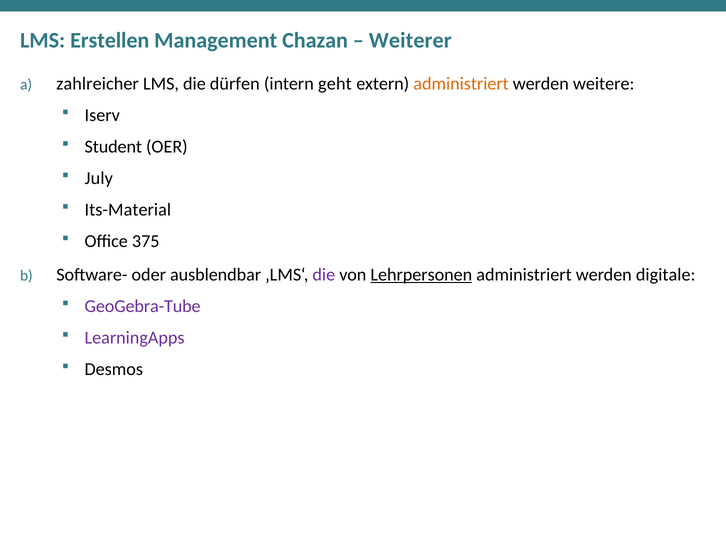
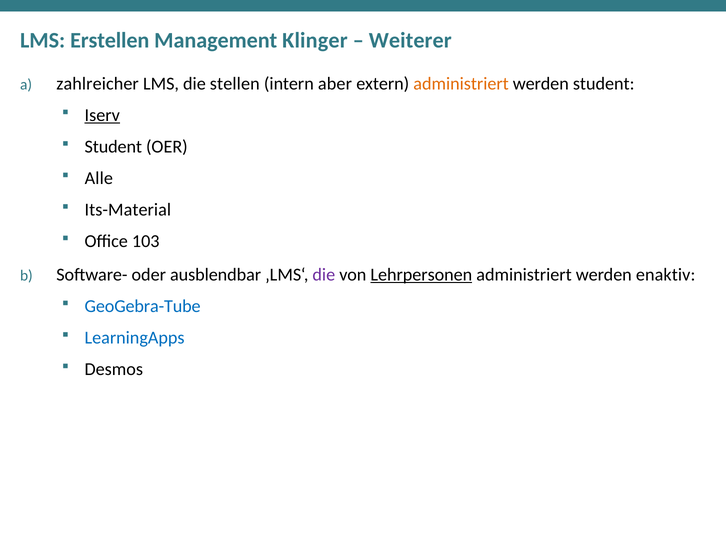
Chazan: Chazan -> Klinger (315, 41)
dürfen: dürfen -> stellen (235, 84)
geht: geht -> aber (335, 84)
werden weitere: weitere -> student (604, 84)
Iserv underline: none -> present (102, 115)
July: July -> Alle (99, 178)
375: 375 -> 103 (146, 241)
digitale: digitale -> enaktiv (666, 275)
GeoGebra-Tube colour: purple -> blue (143, 306)
LearningApps colour: purple -> blue (135, 338)
